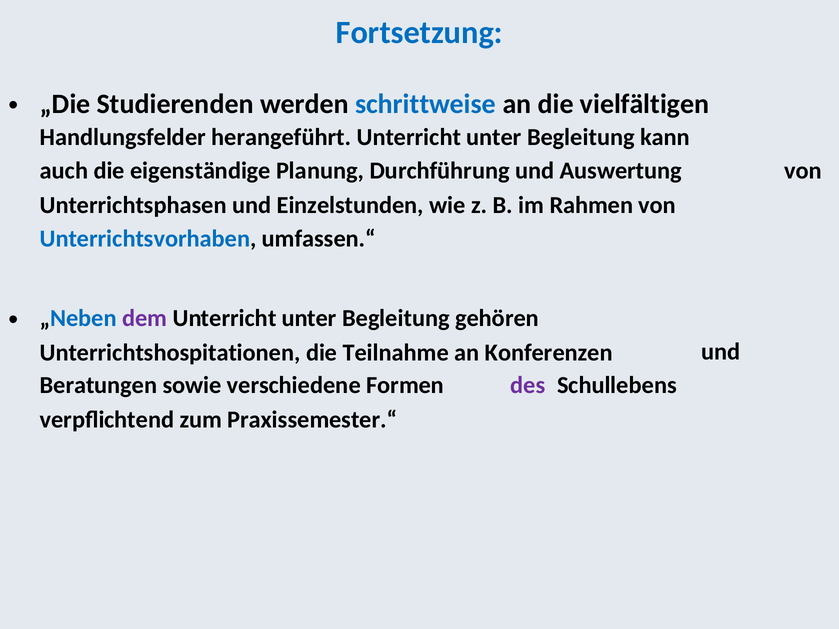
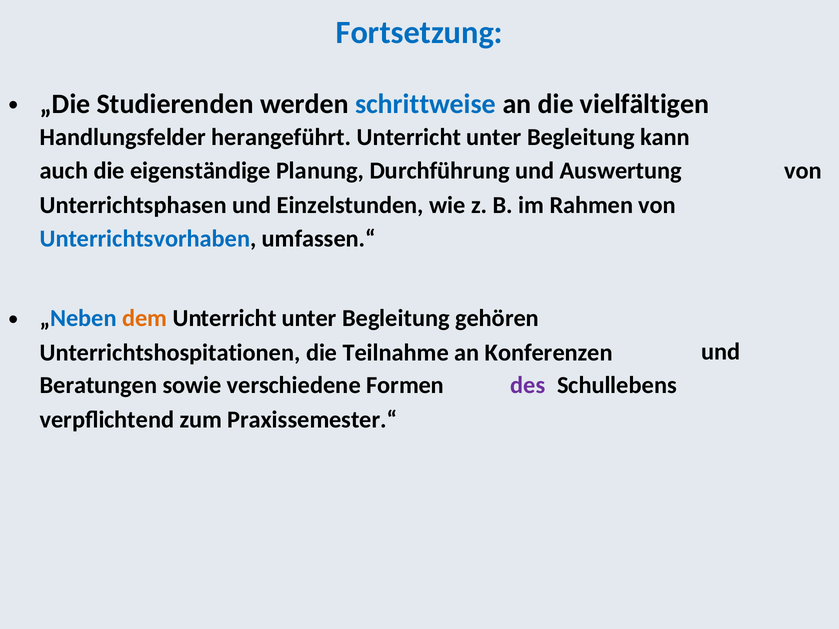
dem colour: purple -> orange (145, 318)
